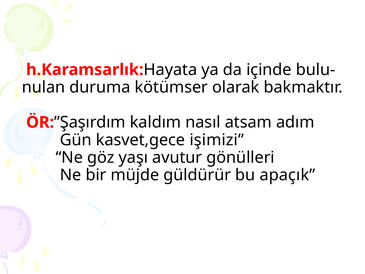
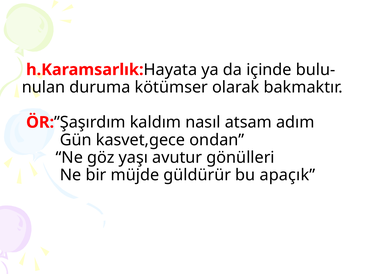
işimizi: işimizi -> ondan (217, 140)
